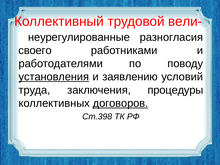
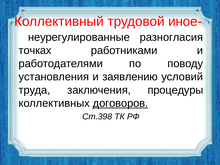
вели-: вели- -> иное- (185, 22)
своего: своего -> точках (35, 50)
установления underline: present -> none (54, 77)
